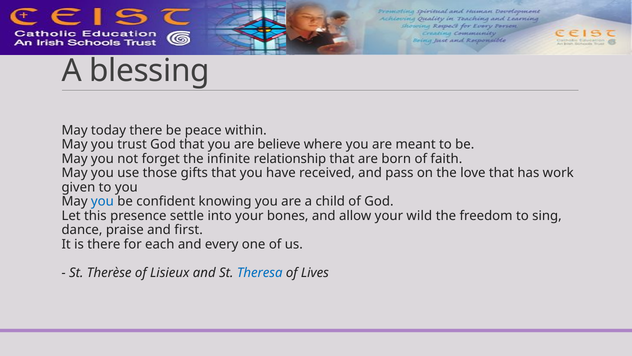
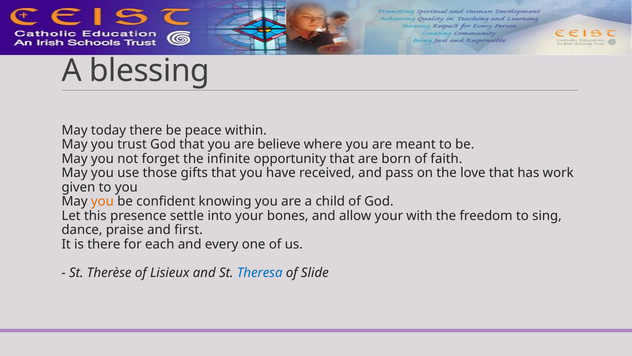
relationship: relationship -> opportunity (290, 159)
you colour: blue -> orange (102, 201)
wild: wild -> with (419, 215)
Lives: Lives -> Slide (315, 272)
